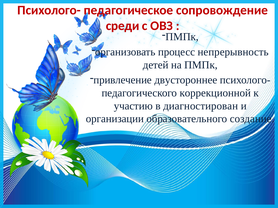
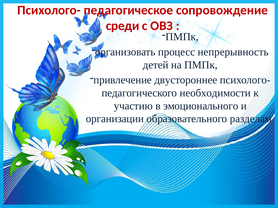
коррекционной: коррекционной -> необходимости (215, 93)
диагностирован: диагностирован -> эмоционального (201, 106)
создание: создание -> разделам (252, 119)
